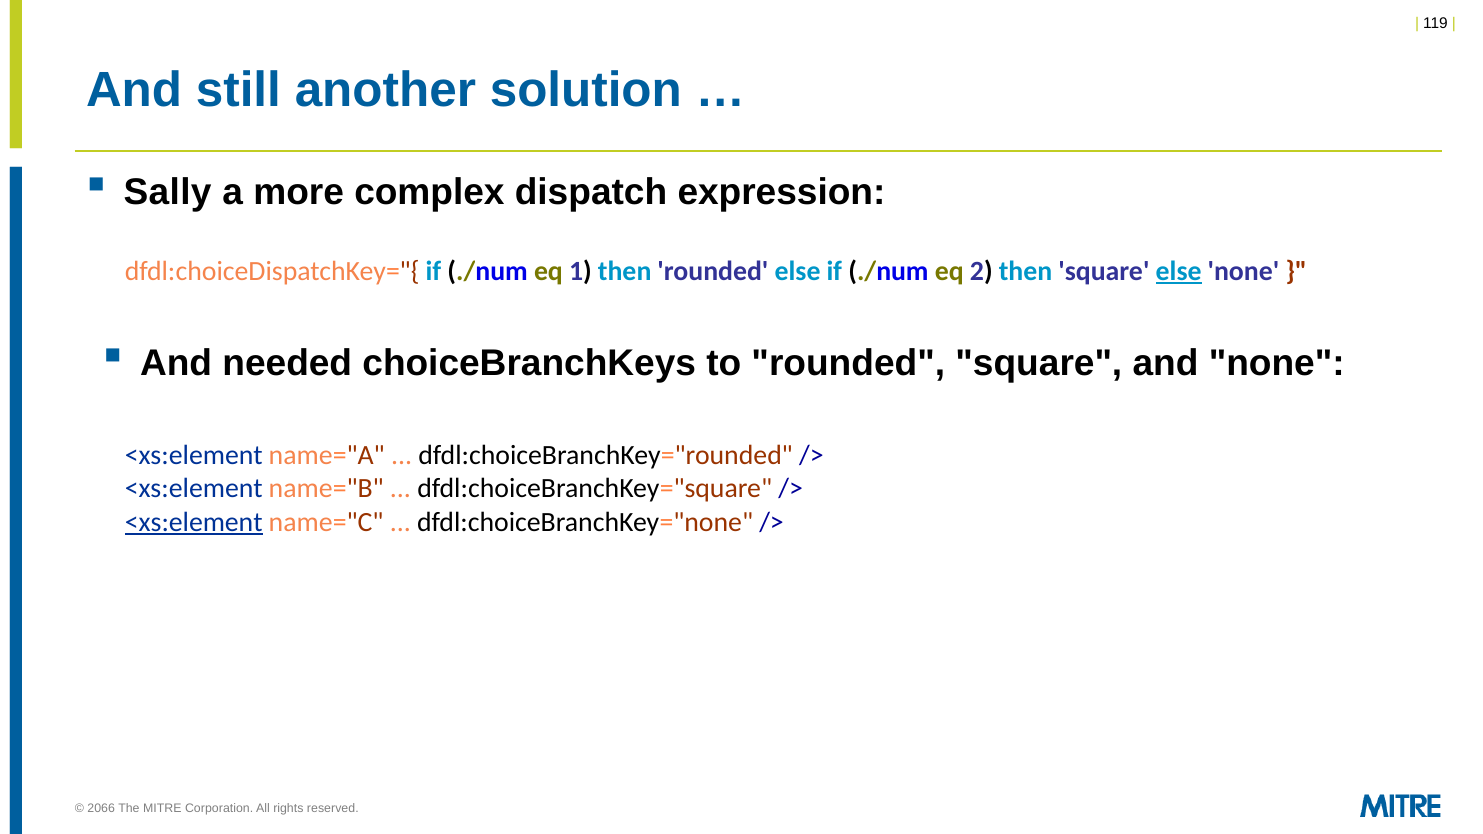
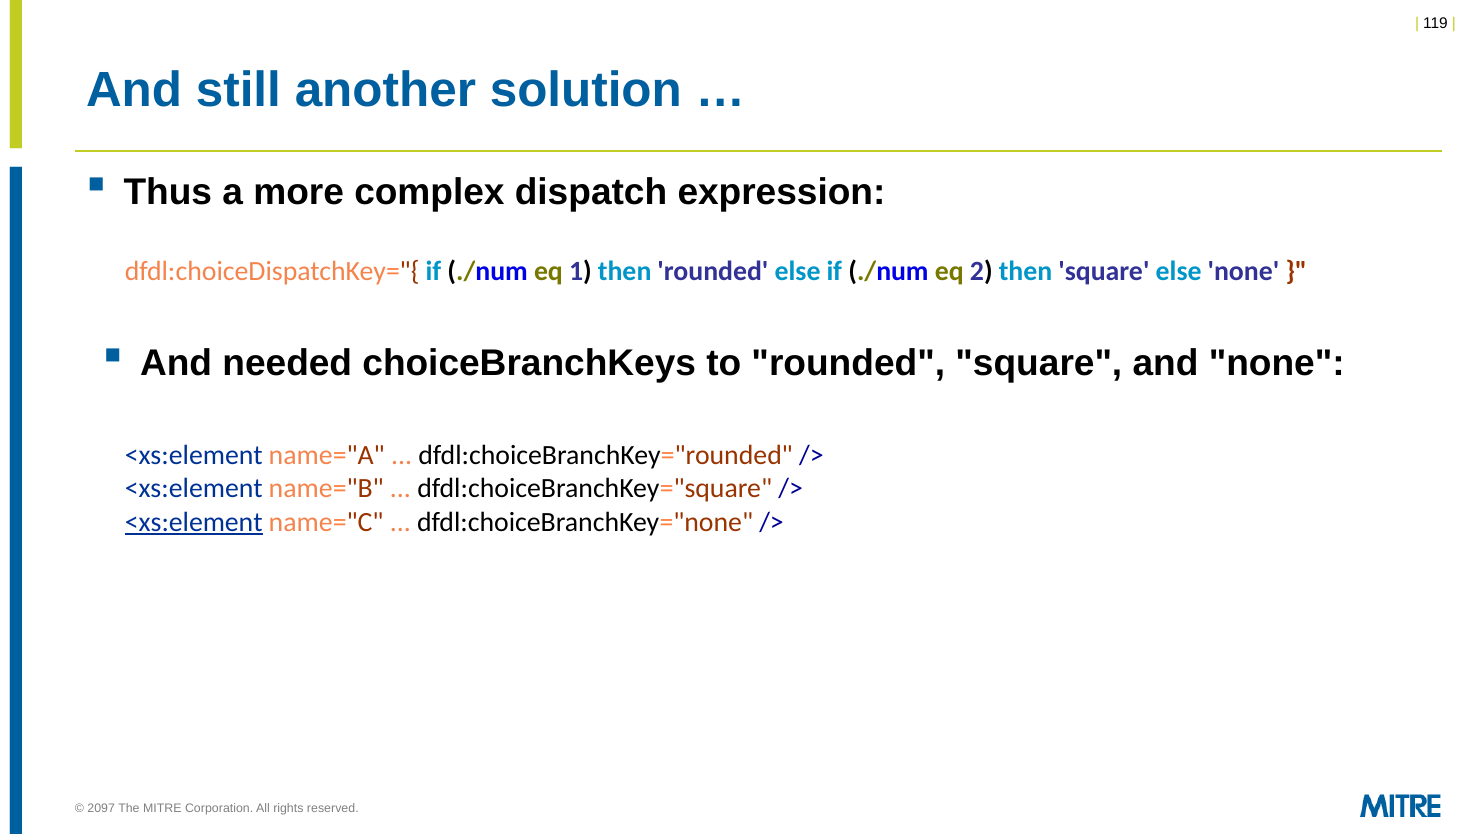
Sally: Sally -> Thus (168, 192)
else underline: present -> none (1179, 271)
2066: 2066 -> 2097 (101, 809)
